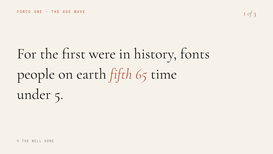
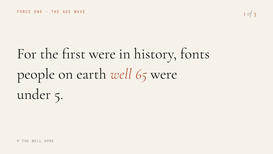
earth fifth: fifth -> well (121, 74)
65 time: time -> were (164, 74)
